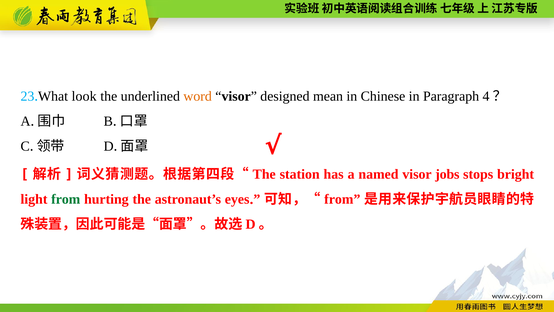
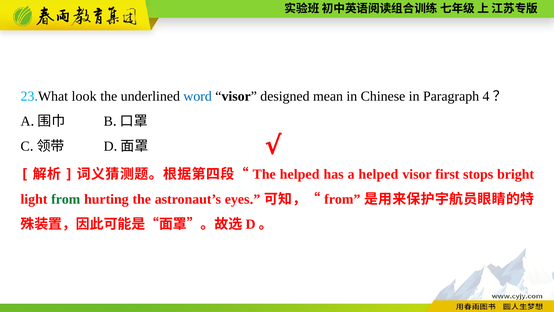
word colour: orange -> blue (198, 96)
The station: station -> helped (300, 174)
a named: named -> helped (378, 174)
jobs: jobs -> first (447, 174)
